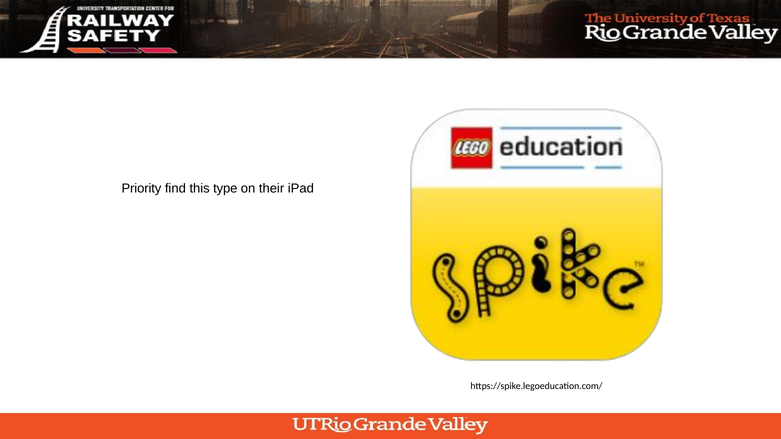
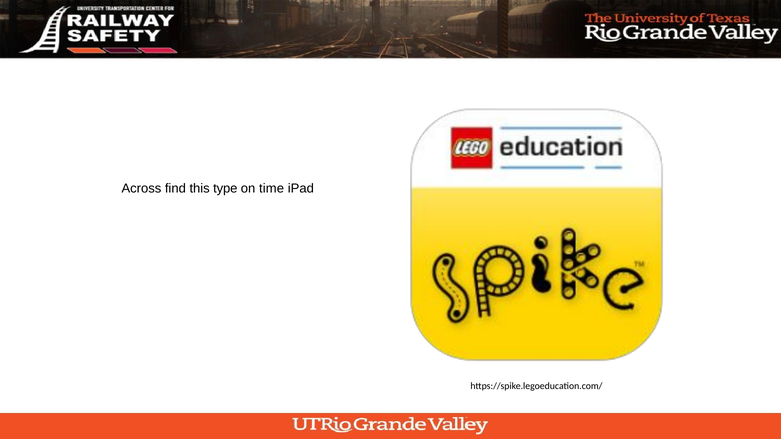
Priority: Priority -> Across (141, 188)
their: their -> time (272, 188)
